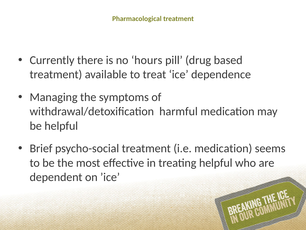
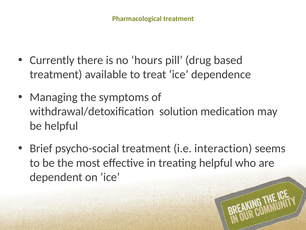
harmful: harmful -> solution (179, 111)
i.e medication: medication -> interaction (223, 148)
